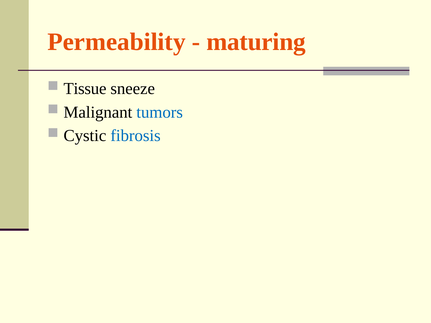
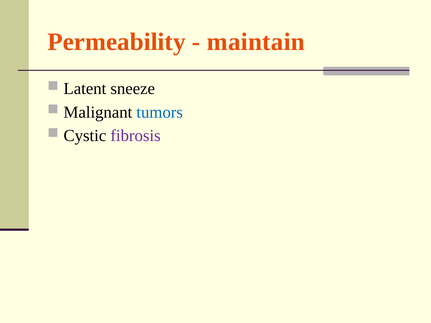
maturing: maturing -> maintain (256, 42)
Tissue: Tissue -> Latent (85, 89)
fibrosis colour: blue -> purple (136, 136)
